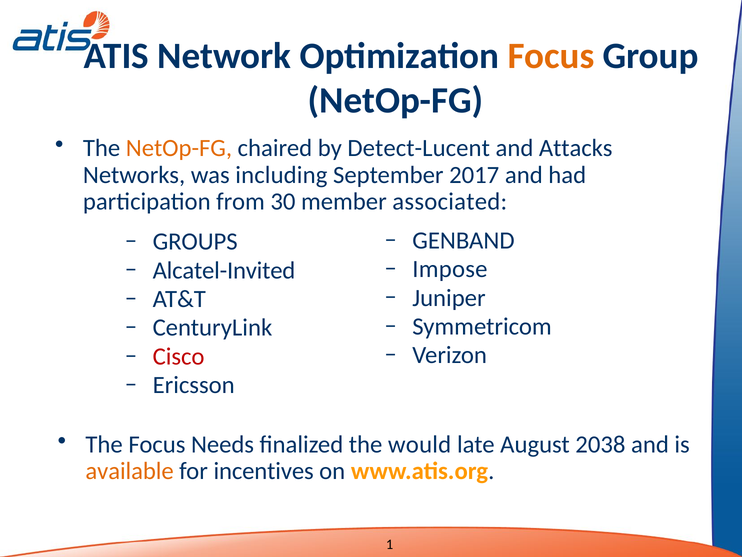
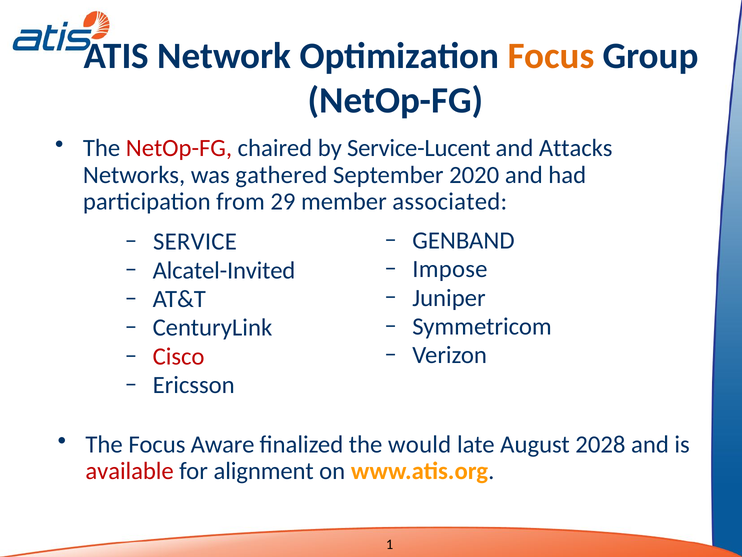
NetOp-FG colour: orange -> red (179, 148)
Detect-Lucent: Detect-Lucent -> Service-Lucent (419, 148)
including: including -> gathered (281, 175)
2017: 2017 -> 2020 (474, 175)
30: 30 -> 29 (283, 202)
GROUPS: GROUPS -> SERVICE (195, 241)
Needs: Needs -> Aware (223, 444)
2038: 2038 -> 2028 (600, 444)
available colour: orange -> red (130, 471)
incentives: incentives -> alignment (264, 471)
